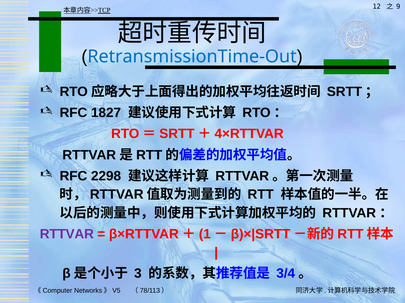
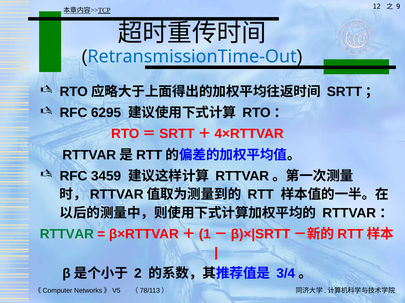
1827: 1827 -> 6295 (106, 113)
2298: 2298 -> 3459 (106, 177)
RTTVAR colour: purple -> green (67, 235)
3: 3 -> 2 (138, 274)
